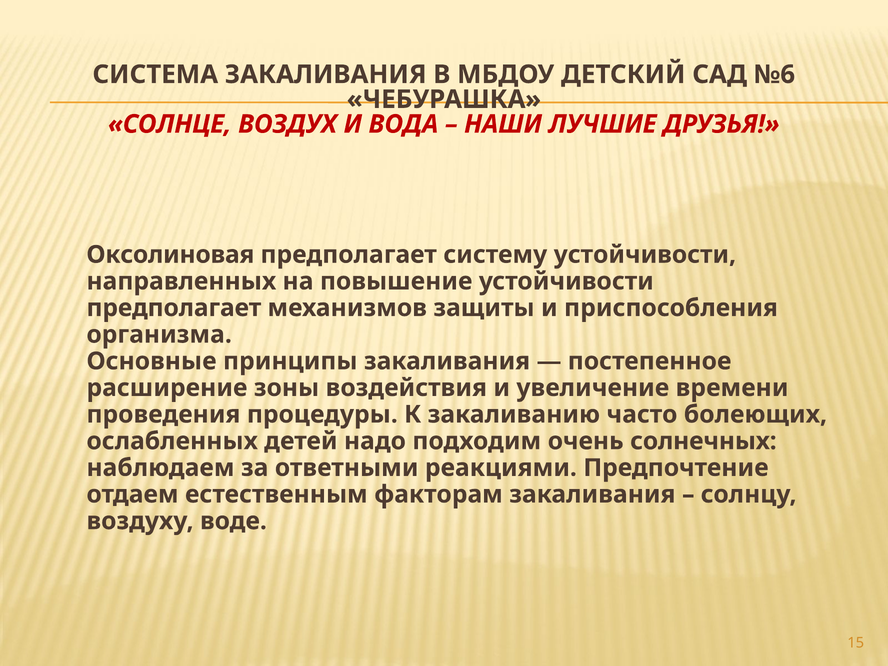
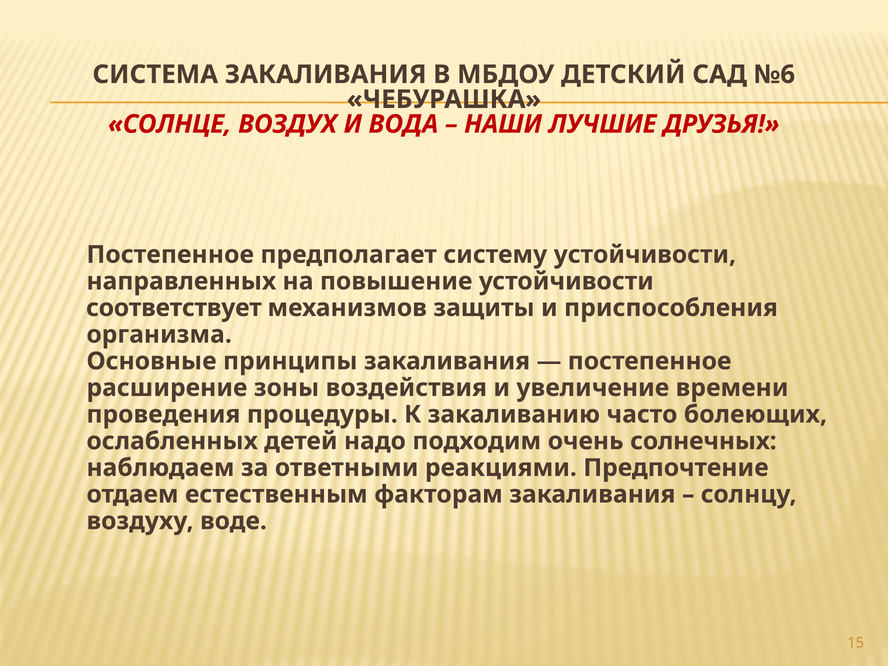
Оксолиновая: Оксолиновая -> Постепенное (170, 255)
предполагает: предполагает -> соответствует (174, 308)
